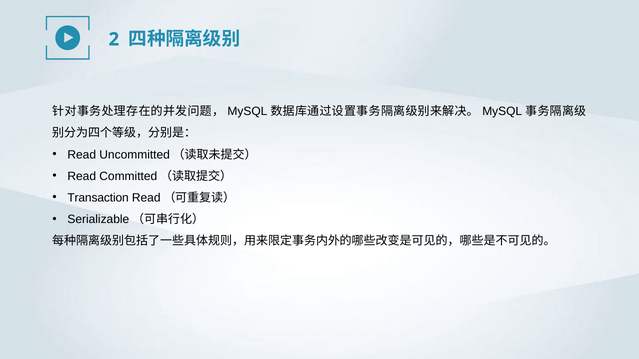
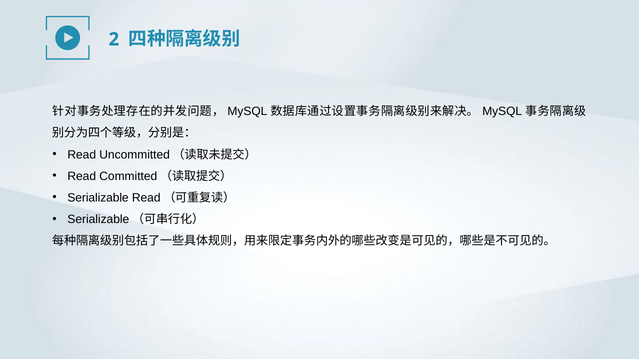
Transaction: Transaction -> Serializable (98, 198)
